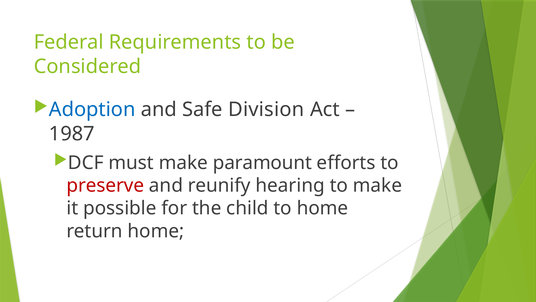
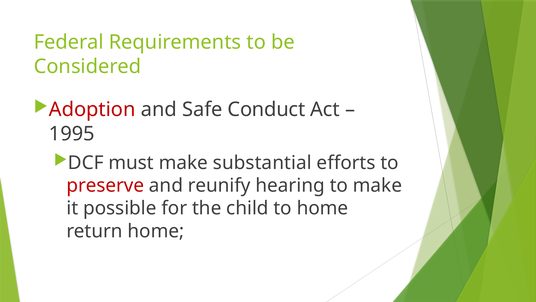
Adoption colour: blue -> red (92, 109)
Division: Division -> Conduct (266, 109)
1987: 1987 -> 1995 (72, 134)
paramount: paramount -> substantial (262, 162)
